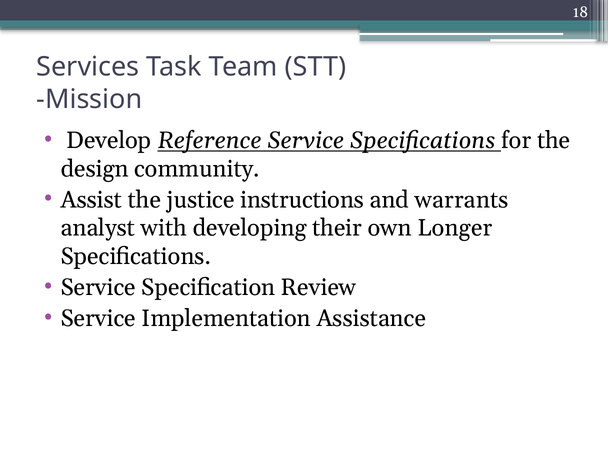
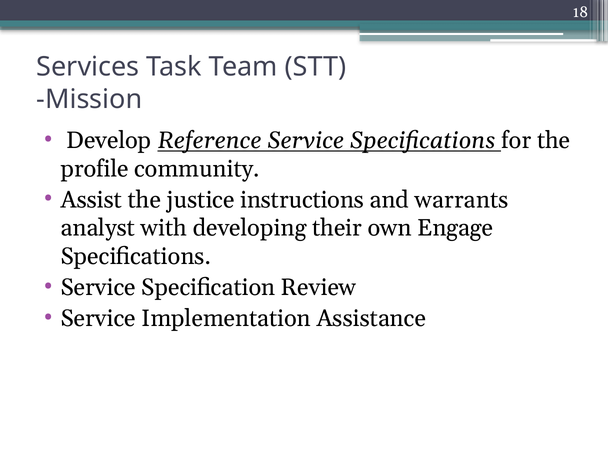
design: design -> profile (95, 169)
Longer: Longer -> Engage (455, 228)
